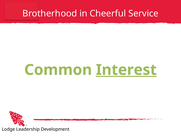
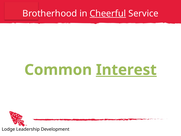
Cheerful underline: none -> present (108, 13)
